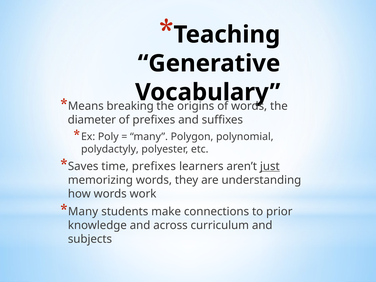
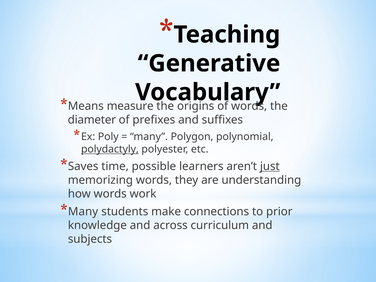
breaking: breaking -> measure (130, 106)
polydactyly underline: none -> present (110, 149)
time prefixes: prefixes -> possible (154, 166)
